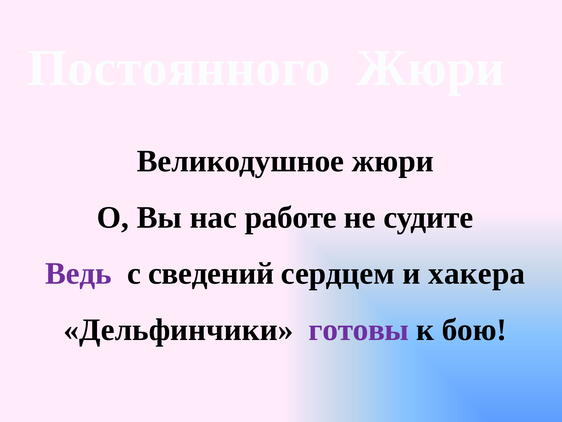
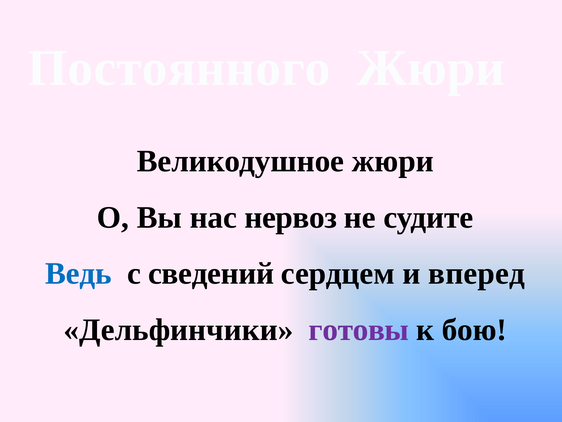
работе: работе -> нервоз (291, 217)
Ведь colour: purple -> blue (78, 273)
хакера: хакера -> вперед (477, 273)
